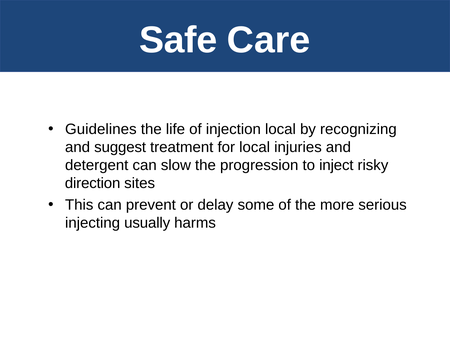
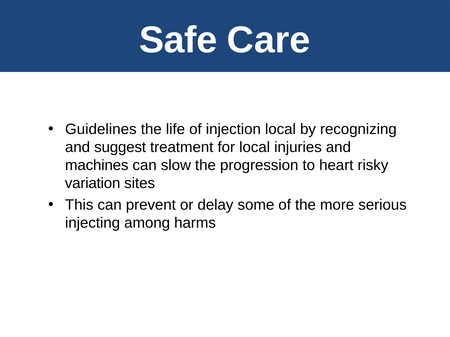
detergent: detergent -> machines (97, 166)
inject: inject -> heart (336, 166)
direction: direction -> variation (93, 184)
usually: usually -> among (147, 223)
